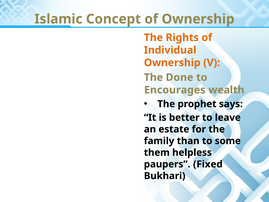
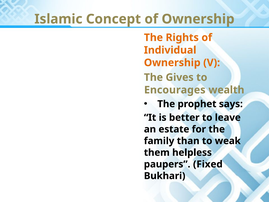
Done: Done -> Gives (180, 77)
some: some -> weak (228, 141)
